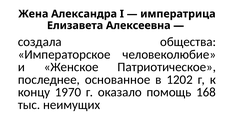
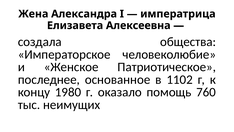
1202: 1202 -> 1102 (180, 79)
1970: 1970 -> 1980 (68, 92)
168: 168 -> 760 (206, 92)
